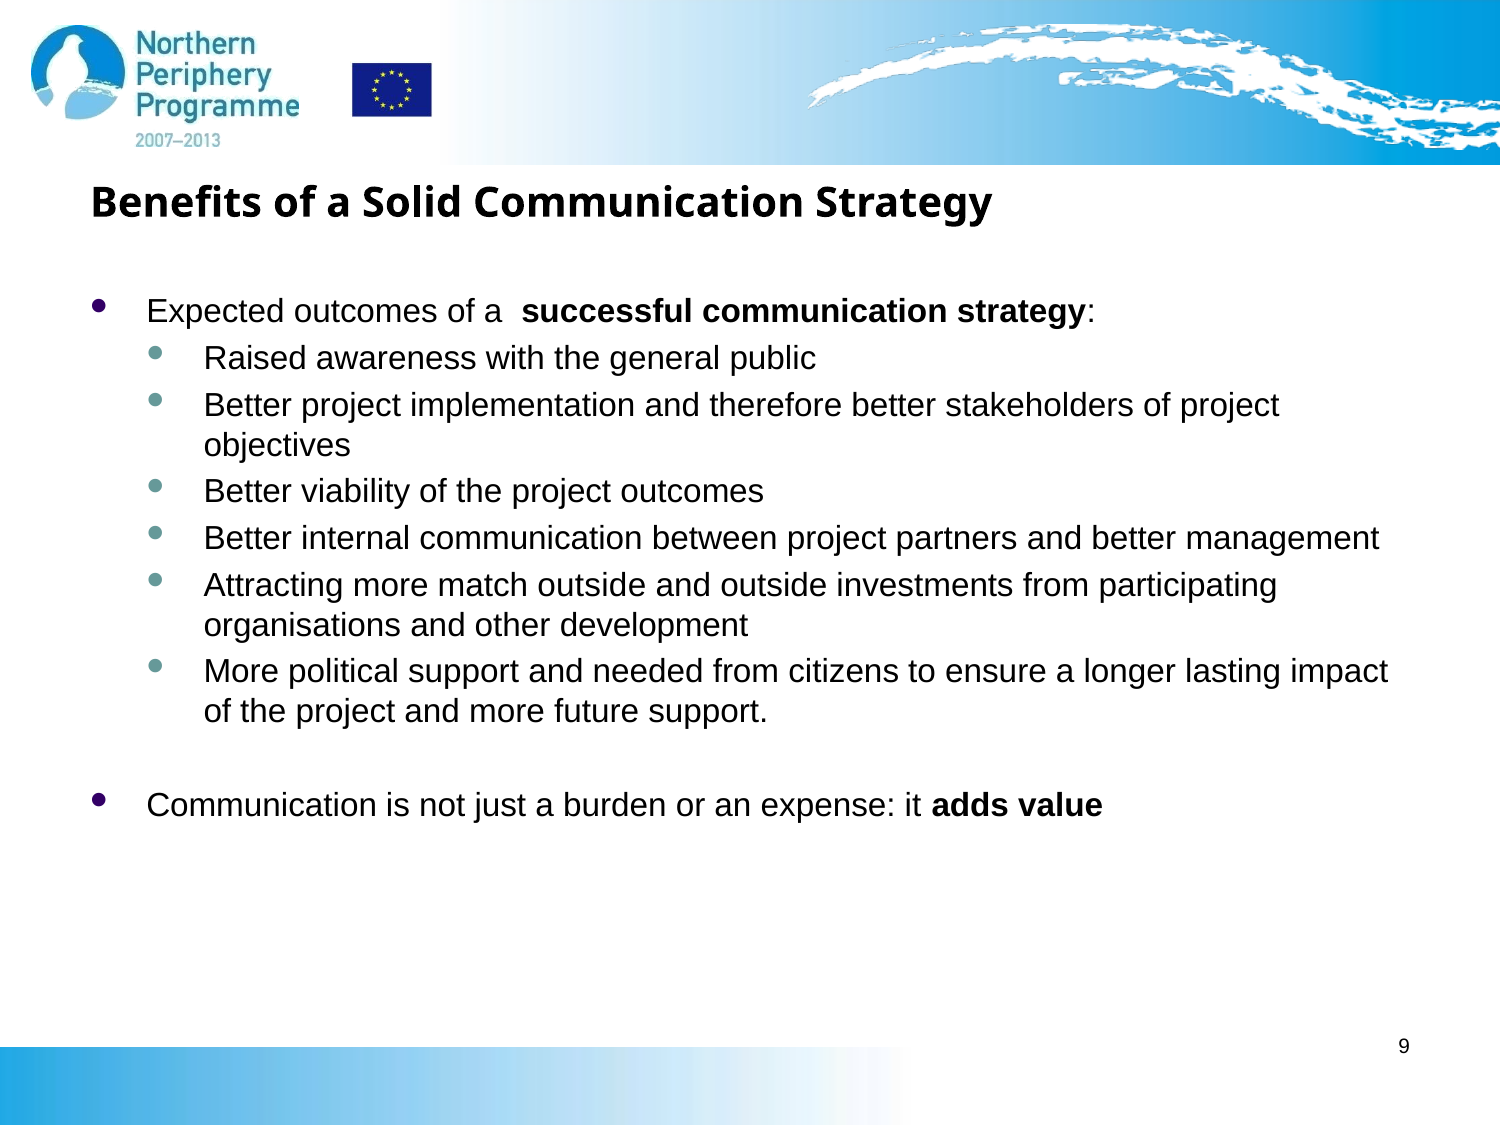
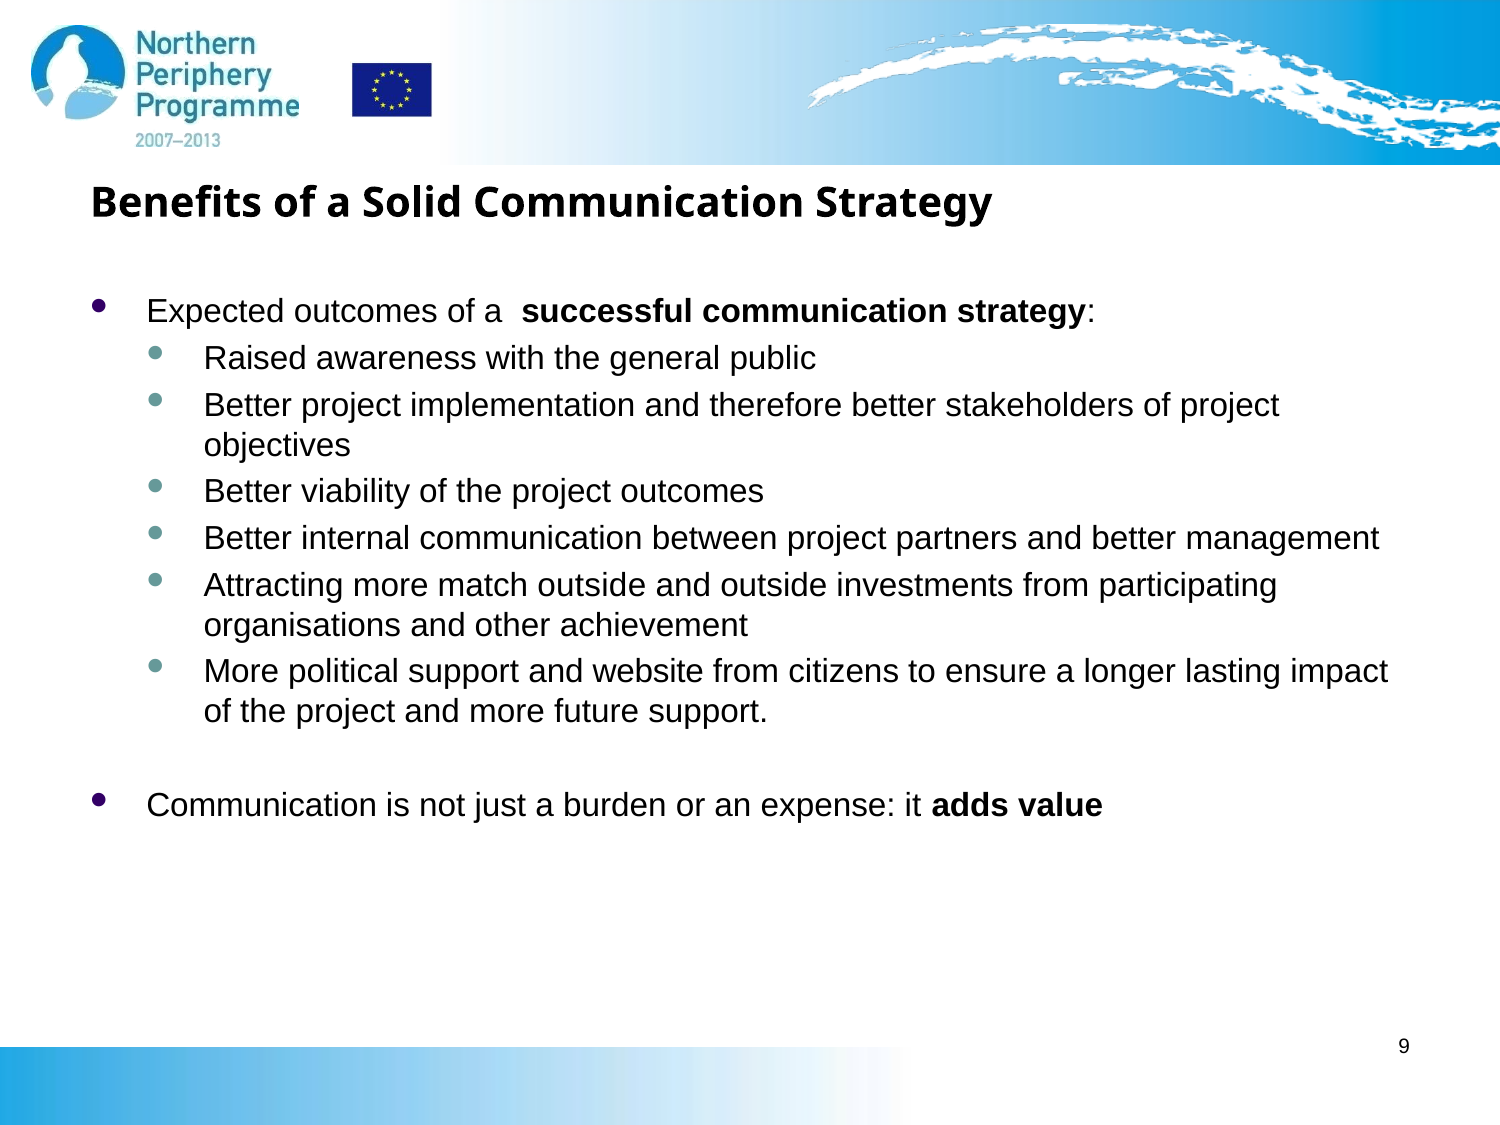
development: development -> achievement (654, 625)
needed: needed -> website (648, 672)
